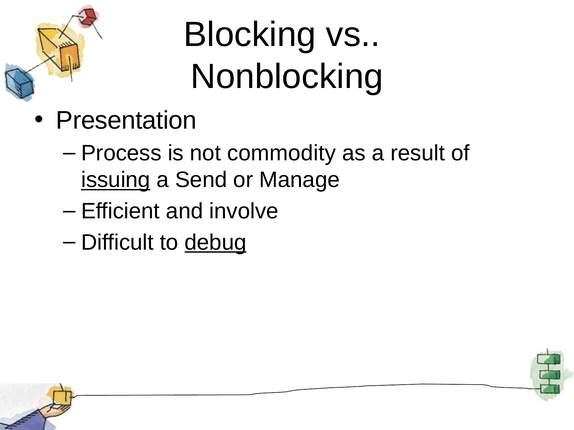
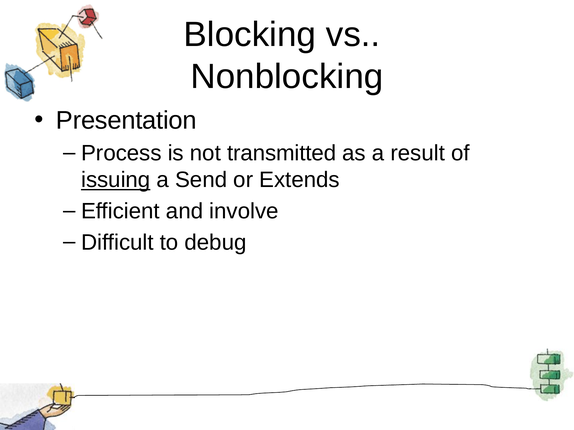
commodity: commodity -> transmitted (282, 153)
Manage: Manage -> Extends (300, 180)
debug underline: present -> none (216, 243)
